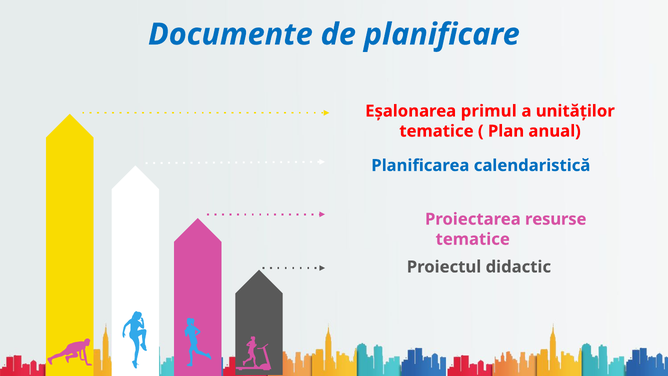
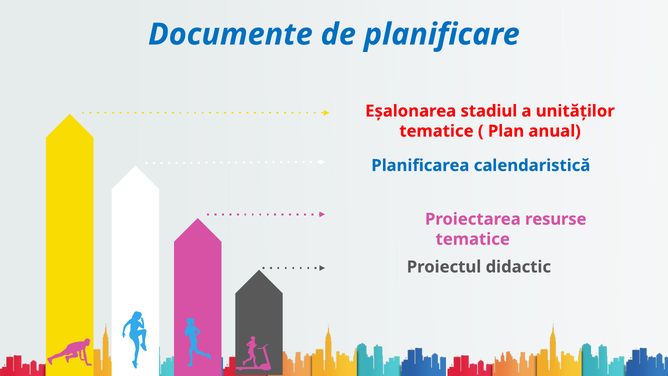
primul: primul -> stadiul (489, 111)
